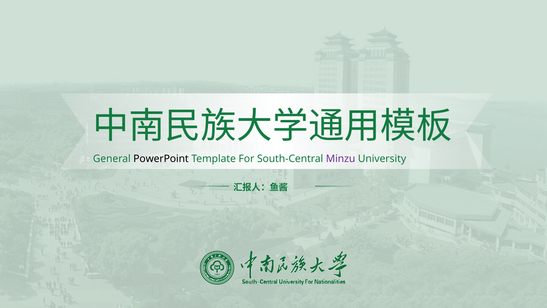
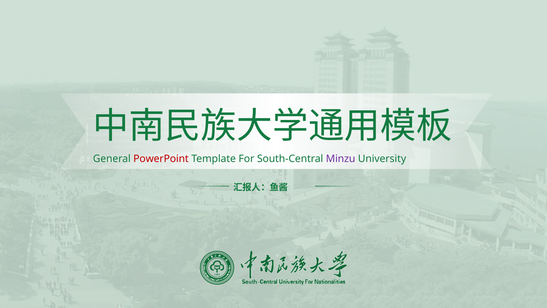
PowerPoint colour: black -> red (161, 159)
